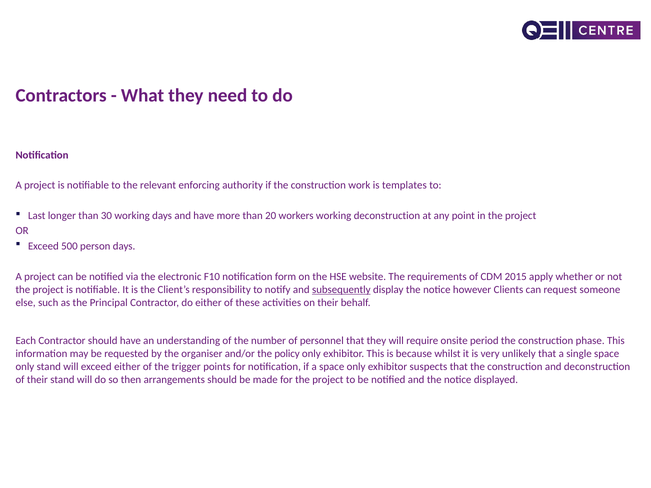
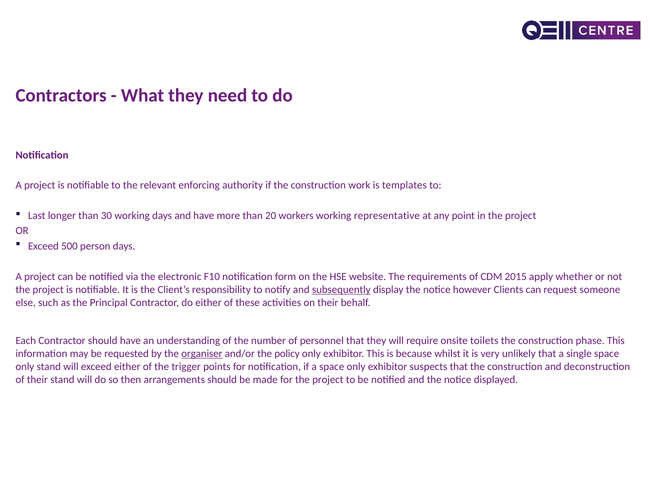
working deconstruction: deconstruction -> representative (387, 216)
period: period -> toilets (484, 341)
organiser underline: none -> present (202, 354)
